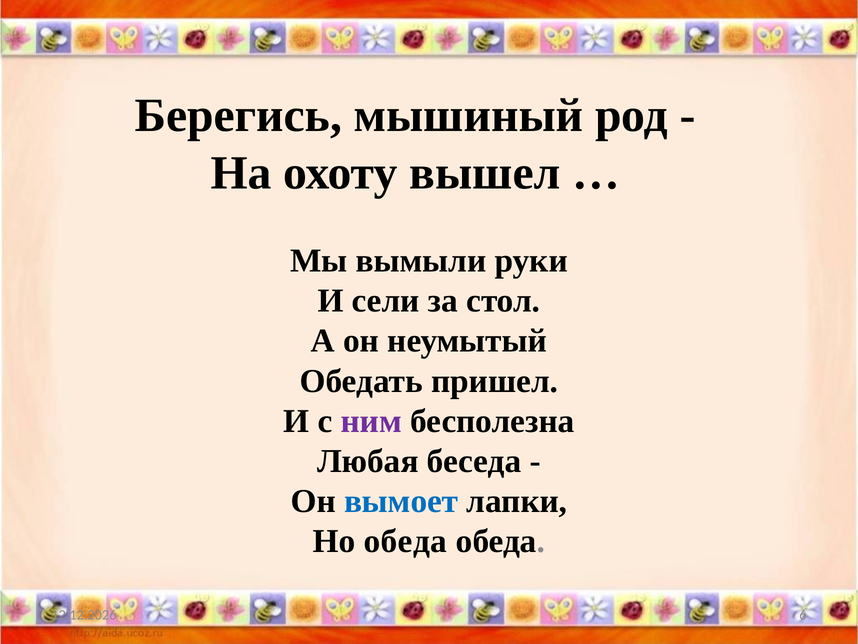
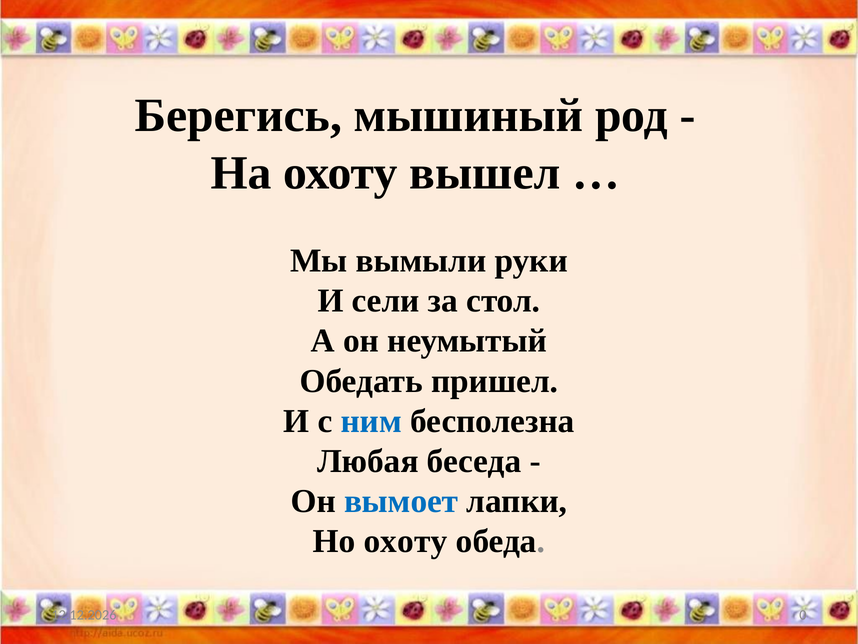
ним colour: purple -> blue (371, 421)
Но обеда: обеда -> охоту (406, 541)
6: 6 -> 0 (803, 614)
